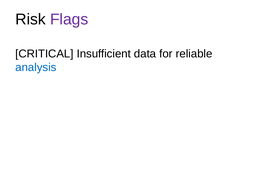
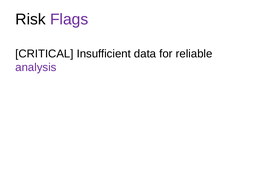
analysis colour: blue -> purple (36, 67)
